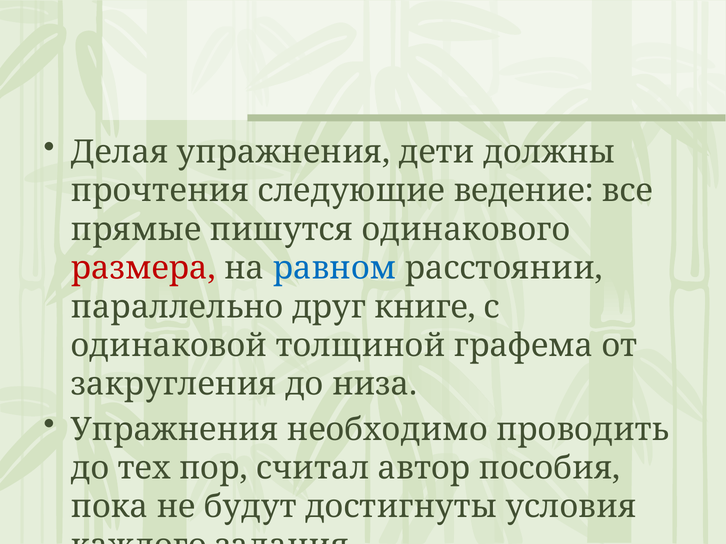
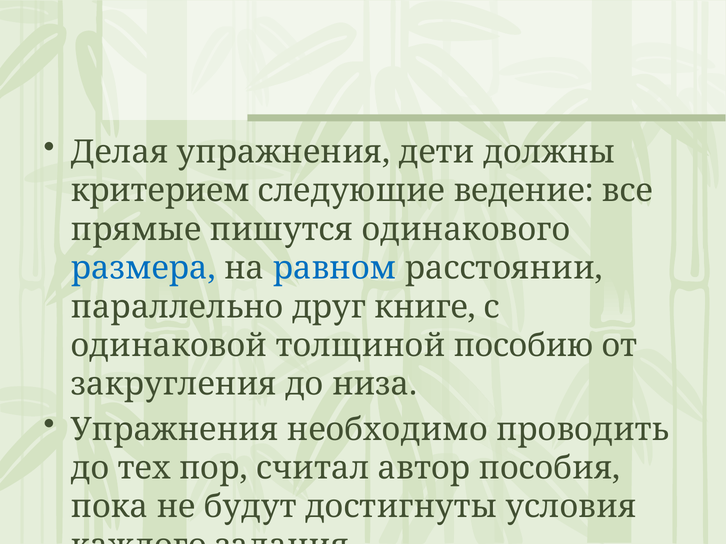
прочтения: прочтения -> критерием (160, 191)
размера colour: red -> blue (143, 268)
графема: графема -> пособию (524, 346)
